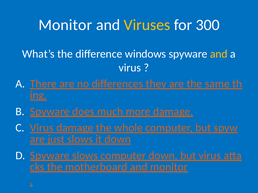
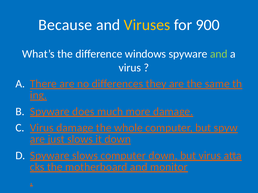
Monitor: Monitor -> Because (65, 25)
300: 300 -> 900 (208, 25)
and colour: yellow -> light green (219, 54)
